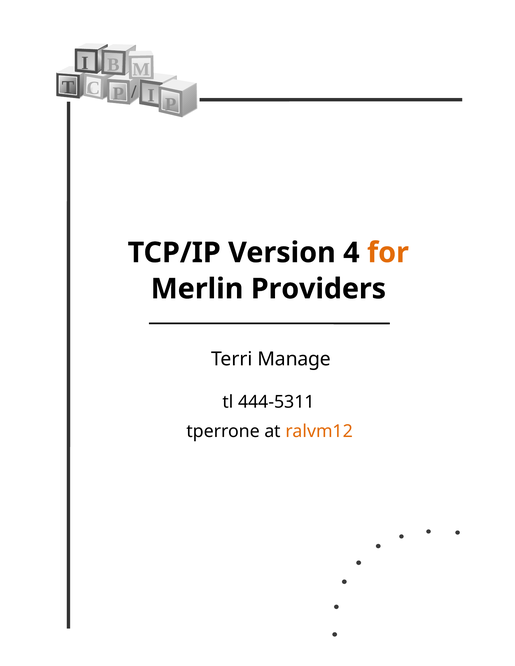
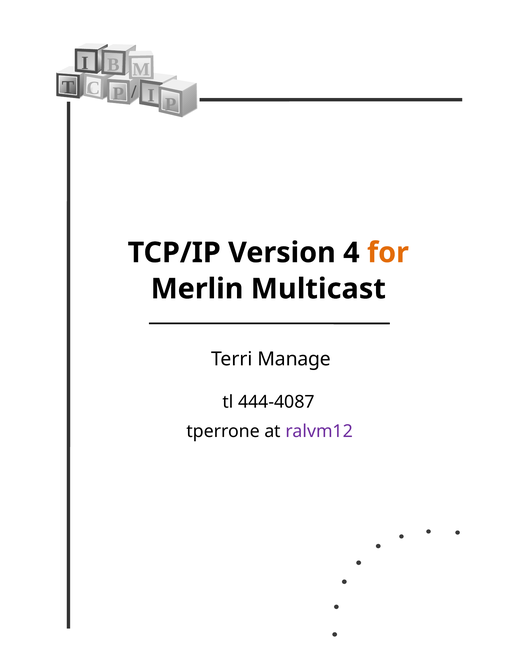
Providers: Providers -> Multicast (318, 289)
444-5311: 444-5311 -> 444-4087 (276, 402)
ralvm12 colour: orange -> purple (319, 431)
